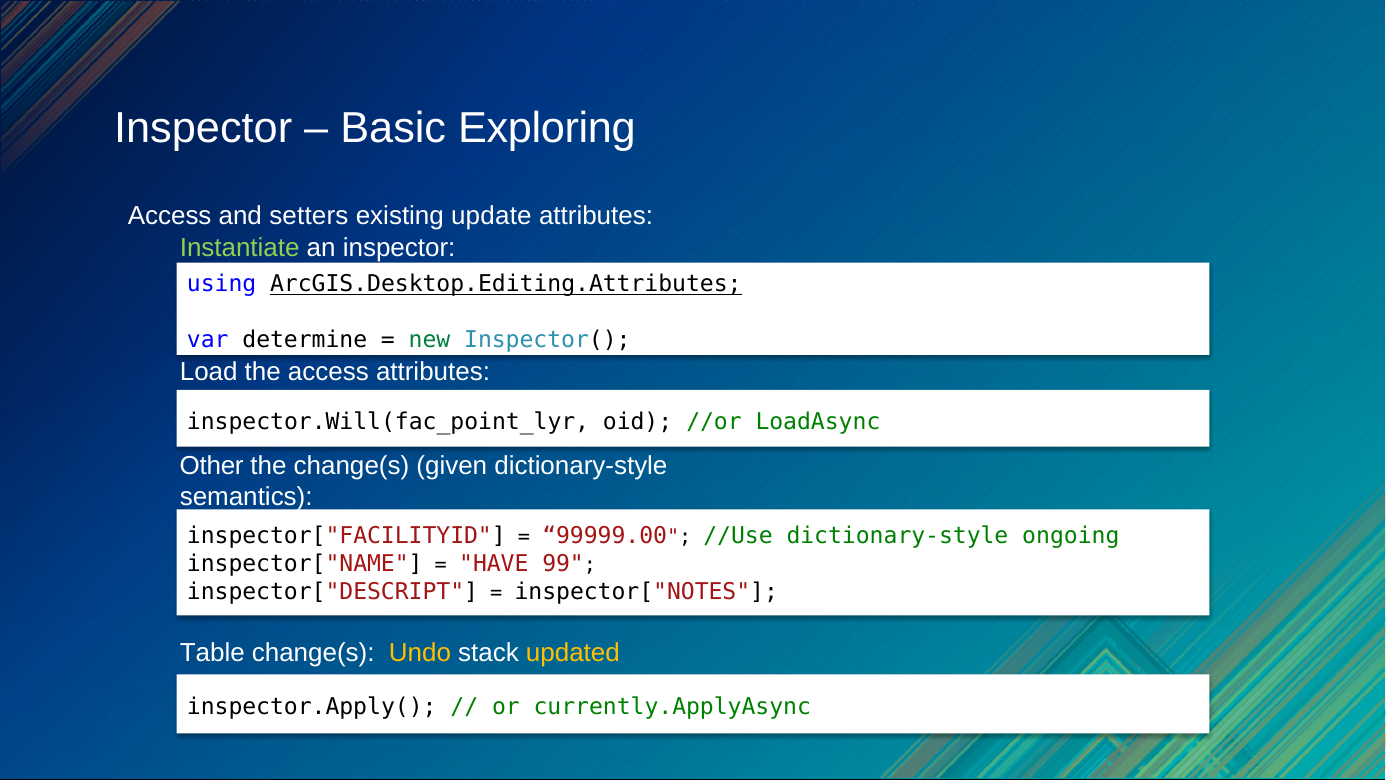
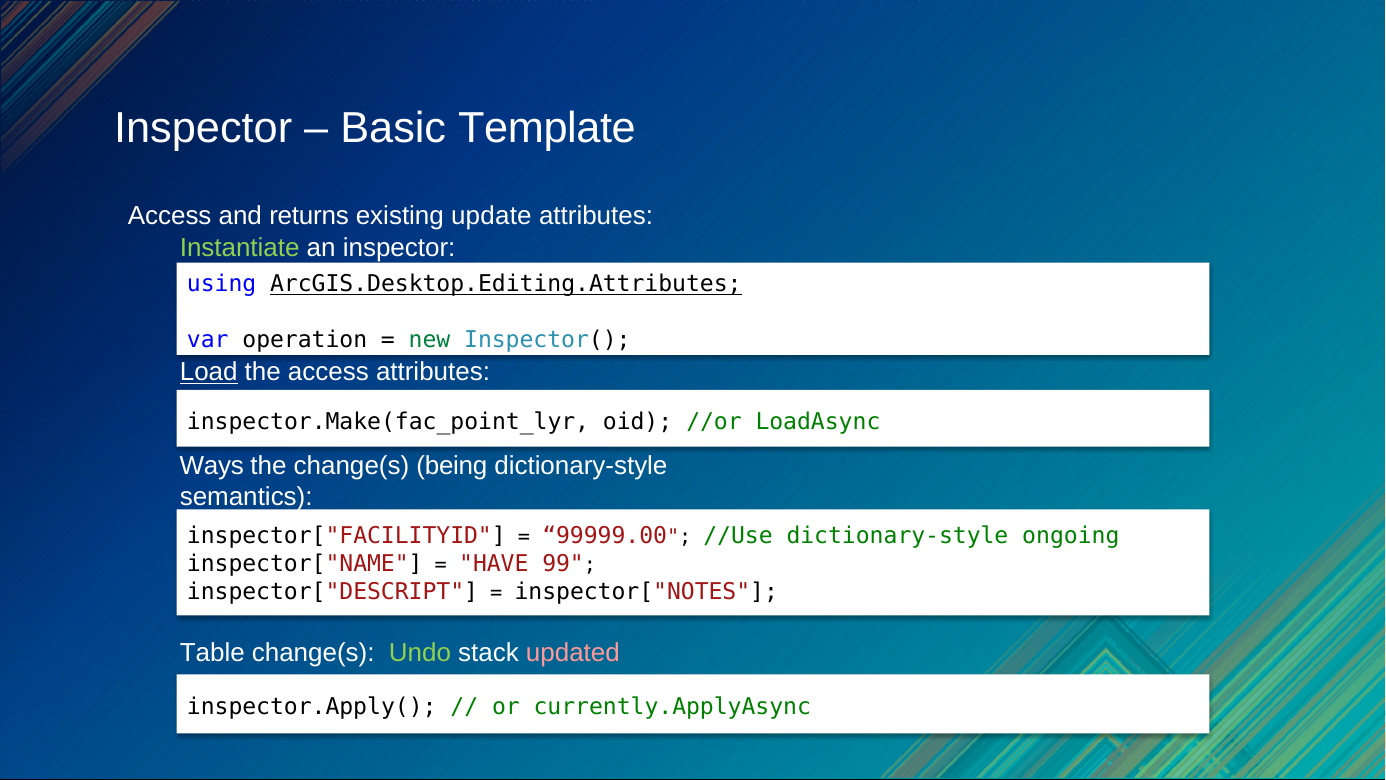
Exploring: Exploring -> Template (547, 128)
setters: setters -> returns (309, 216)
determine: determine -> operation (305, 340)
Load underline: none -> present (209, 372)
inspector.Will(fac_point_lyr: inspector.Will(fac_point_lyr -> inspector.Make(fac_point_lyr (388, 421)
Other: Other -> Ways (212, 466)
given: given -> being (452, 466)
Undo colour: yellow -> light green (420, 653)
updated colour: yellow -> pink (573, 653)
